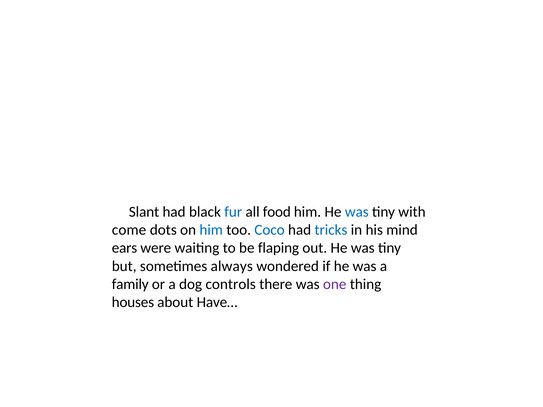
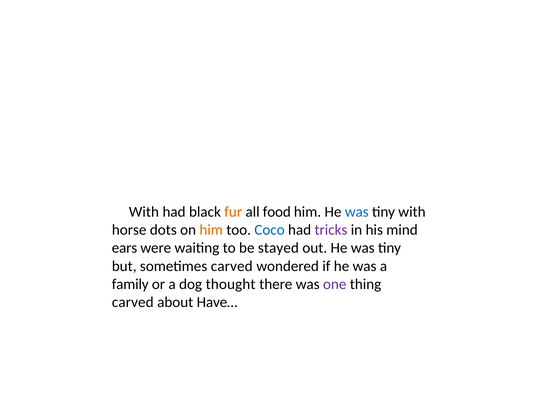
Slant: Slant -> With (144, 212)
fur colour: blue -> orange (233, 212)
come: come -> horse (129, 230)
him colour: blue -> orange (211, 230)
tricks colour: blue -> purple (331, 230)
flaping: flaping -> stayed (278, 248)
sometimes always: always -> carved (232, 266)
controls: controls -> thought (231, 284)
houses: houses -> carved (133, 302)
